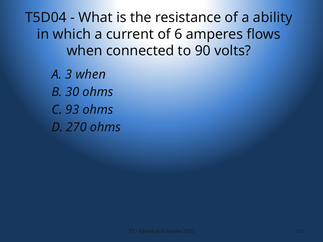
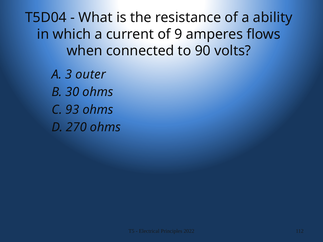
6: 6 -> 9 (178, 34)
3 when: when -> outer (91, 75)
